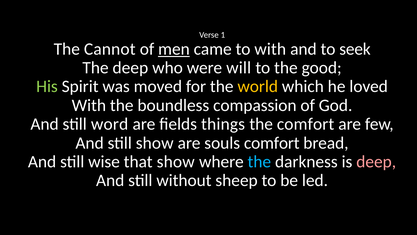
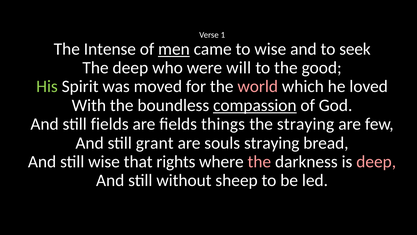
Cannot: Cannot -> Intense (110, 49)
to with: with -> wise (270, 49)
world colour: yellow -> pink (258, 86)
compassion underline: none -> present (255, 105)
still word: word -> fields (110, 124)
the comfort: comfort -> straying (306, 124)
still show: show -> grant (155, 143)
souls comfort: comfort -> straying (272, 143)
that show: show -> rights (176, 161)
the colour: light blue -> pink (259, 161)
